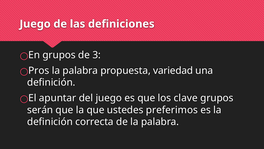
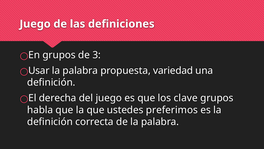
Pros: Pros -> Usar (39, 70)
apuntar: apuntar -> derecha (58, 98)
serán: serán -> habla (40, 110)
